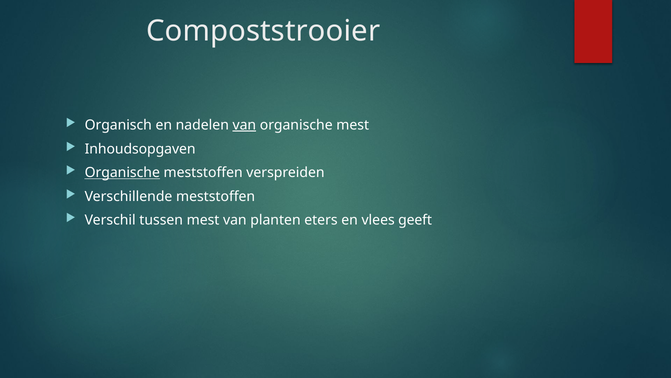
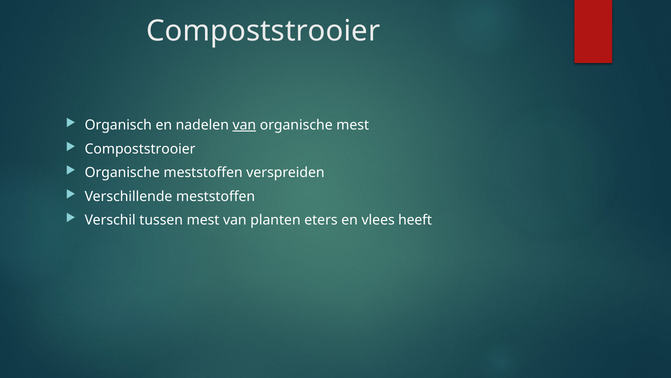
Inhoudsopgaven: Inhoudsopgaven -> Compoststrooier (140, 149)
Organische underline: present -> none (122, 172)
geeft: geeft -> heeft (415, 220)
